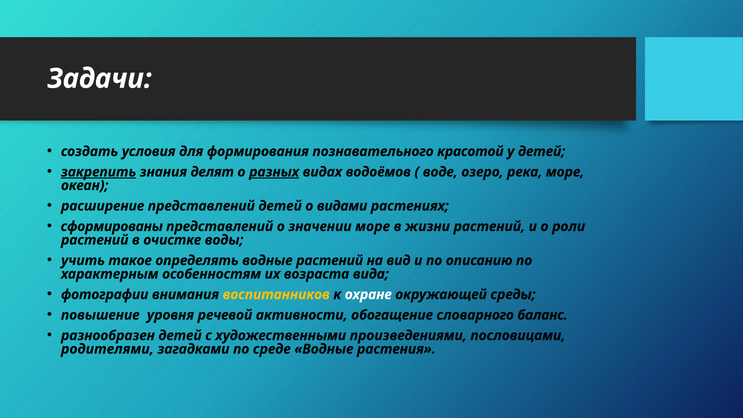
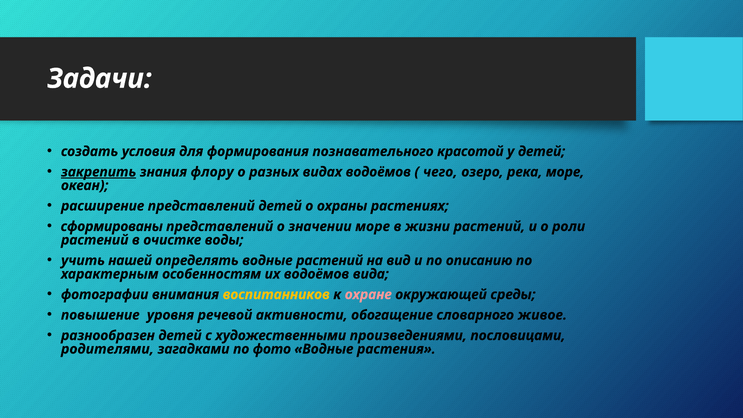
делят: делят -> флору (212, 172)
разных underline: present -> none (274, 172)
воде: воде -> чего (440, 172)
видами: видами -> охраны (342, 206)
такое: такое -> нашей (130, 260)
их возраста: возраста -> водоёмов (316, 274)
охране colour: white -> pink (368, 294)
баланс: баланс -> живое (542, 315)
среде: среде -> фото (272, 349)
